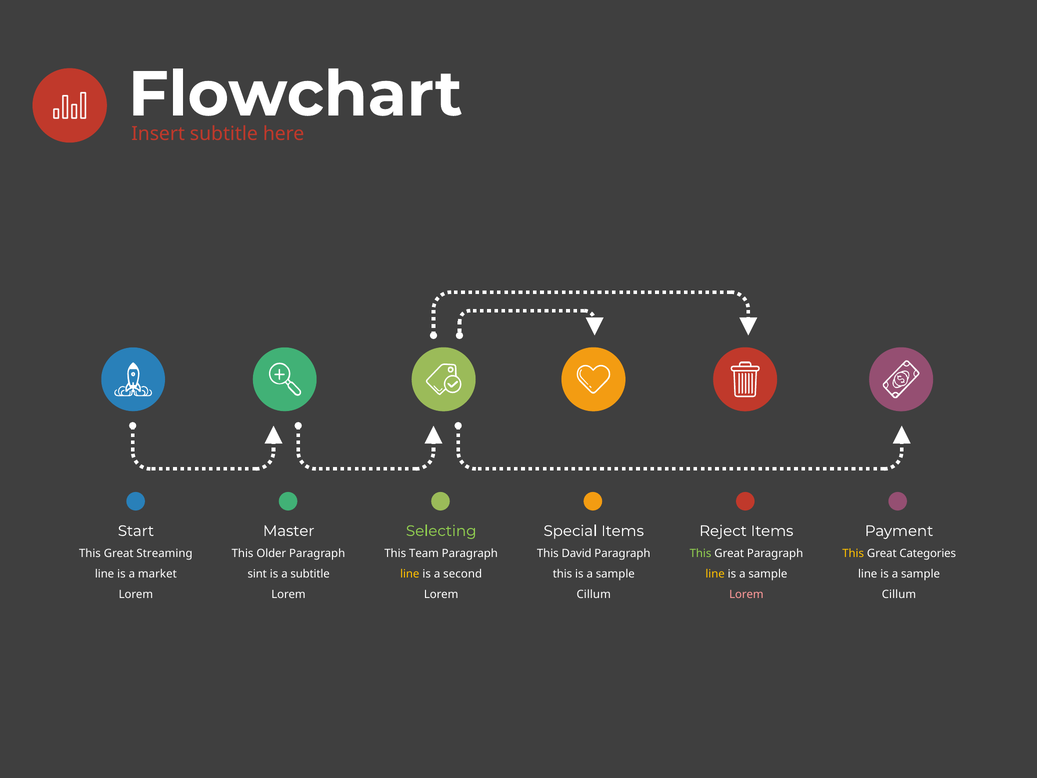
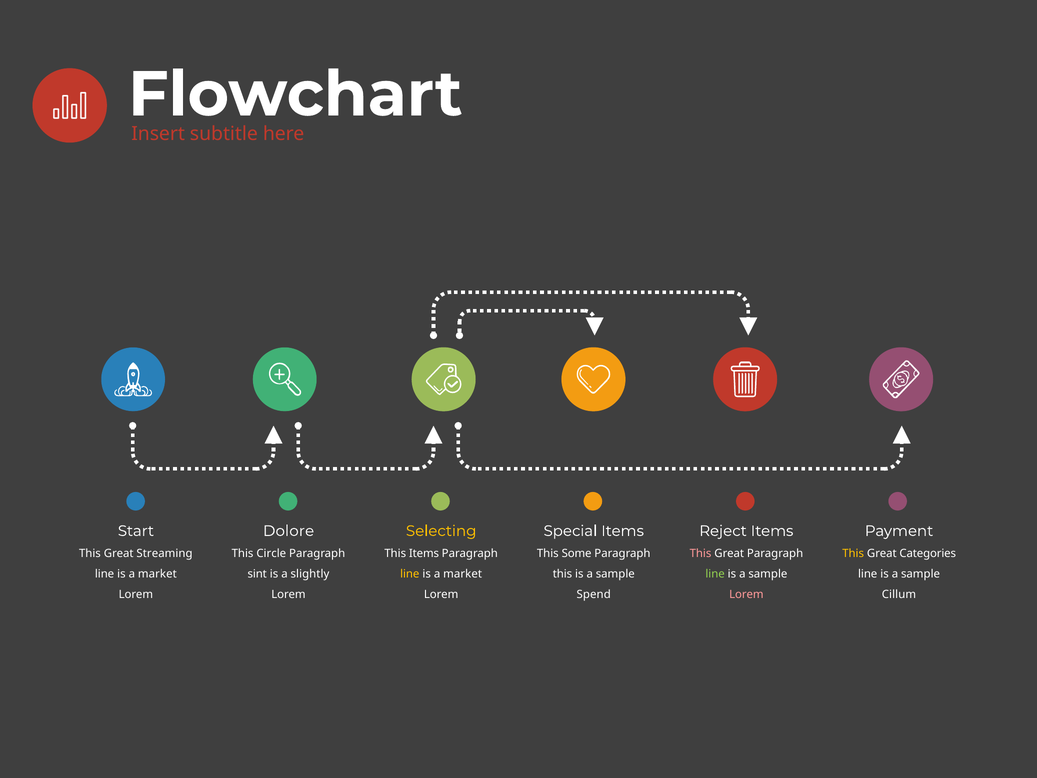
Master: Master -> Dolore (289, 531)
Selecting colour: light green -> yellow (441, 531)
Older: Older -> Circle (271, 553)
This Team: Team -> Items (424, 553)
David: David -> Some (577, 553)
This colour: light green -> pink (701, 553)
a subtitle: subtitle -> slightly (310, 574)
second: second -> market (463, 574)
line colour: yellow -> light green (715, 574)
Cillum: Cillum -> Spend (594, 594)
